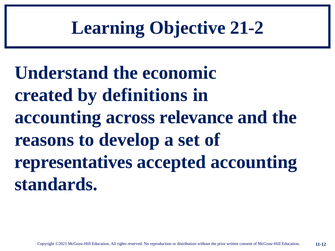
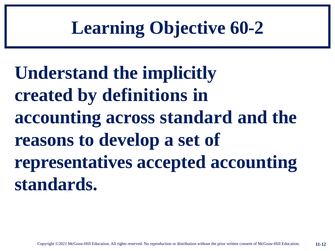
21-2: 21-2 -> 60-2 (247, 28)
economic: economic -> implicitly (180, 73)
relevance: relevance -> standard (196, 117)
